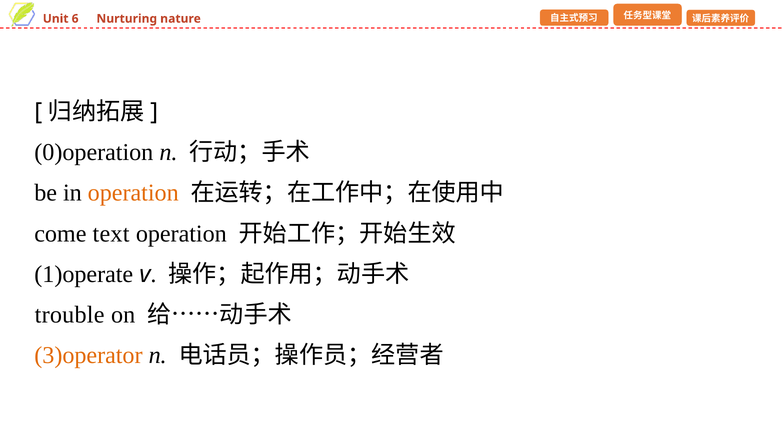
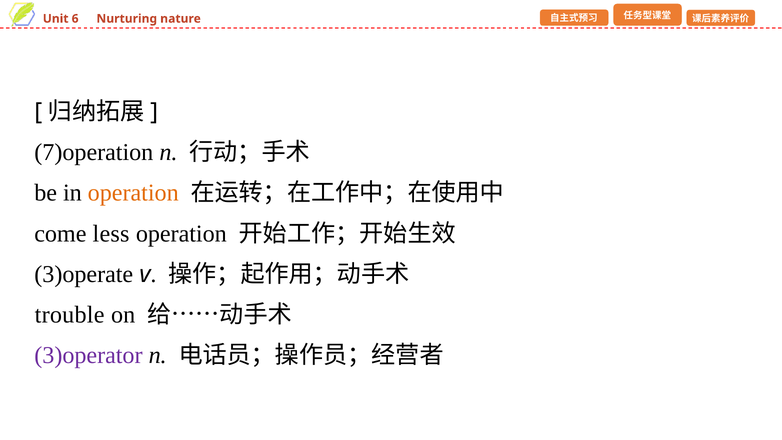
0)operation: 0)operation -> 7)operation (94, 152)
text: text -> less (111, 233)
1)operate: 1)operate -> 3)operate (84, 274)
3)operator colour: orange -> purple (88, 355)
